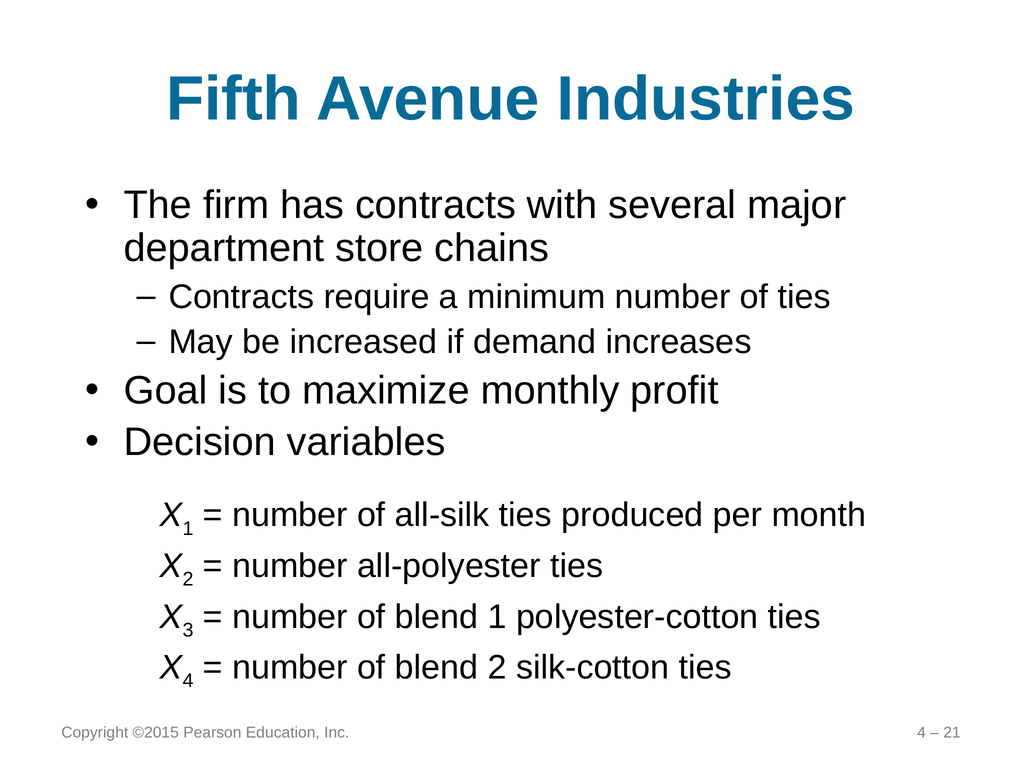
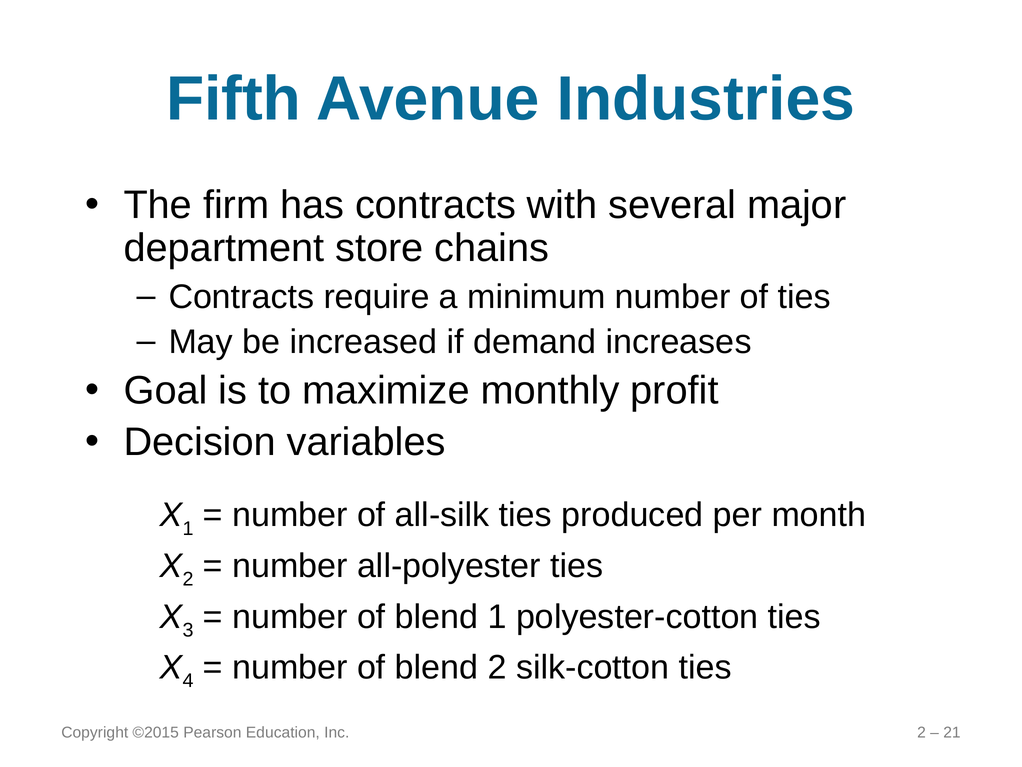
Inc 4: 4 -> 2 (922, 732)
